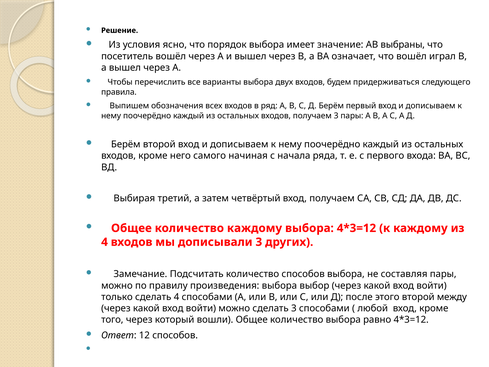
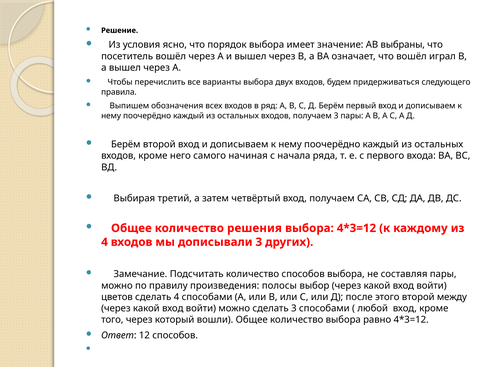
количество каждому: каждому -> решения (254, 228)
произведения выбора: выбора -> полосы (279, 285)
только: только -> цветов (117, 297)
